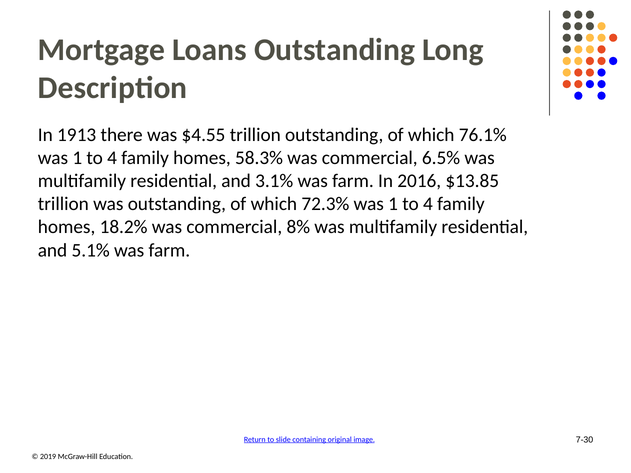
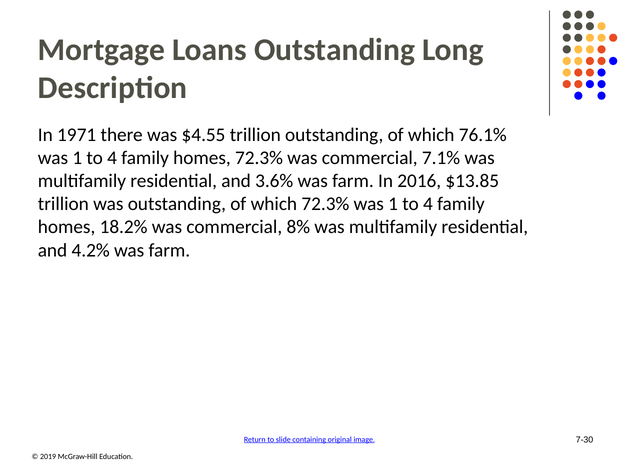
13: 13 -> 71 (86, 135)
homes 58.3%: 58.3% -> 72.3% (259, 158)
6.5%: 6.5% -> 7.1% (441, 158)
3.1%: 3.1% -> 3.6% (274, 181)
5.1%: 5.1% -> 4.2% (91, 250)
